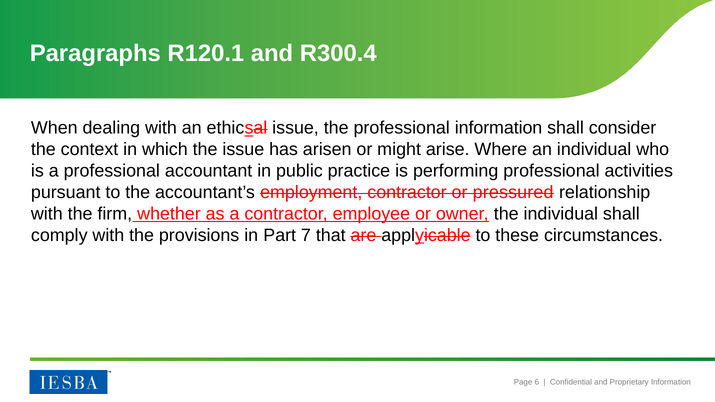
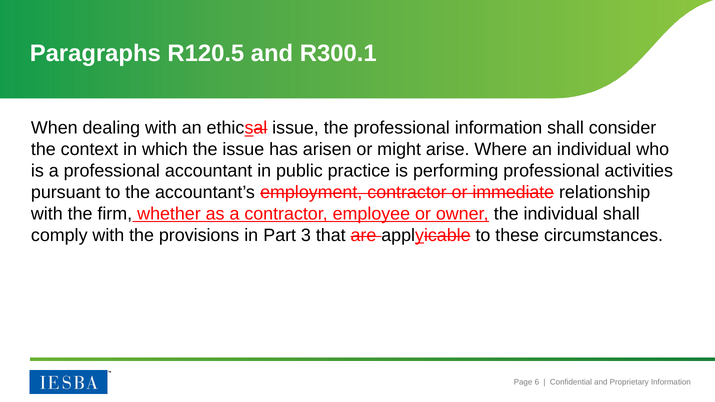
R120.1: R120.1 -> R120.5 (206, 53)
R300.4: R300.4 -> R300.1 (338, 53)
pressured: pressured -> immediate (513, 192)
7: 7 -> 3 (306, 235)
